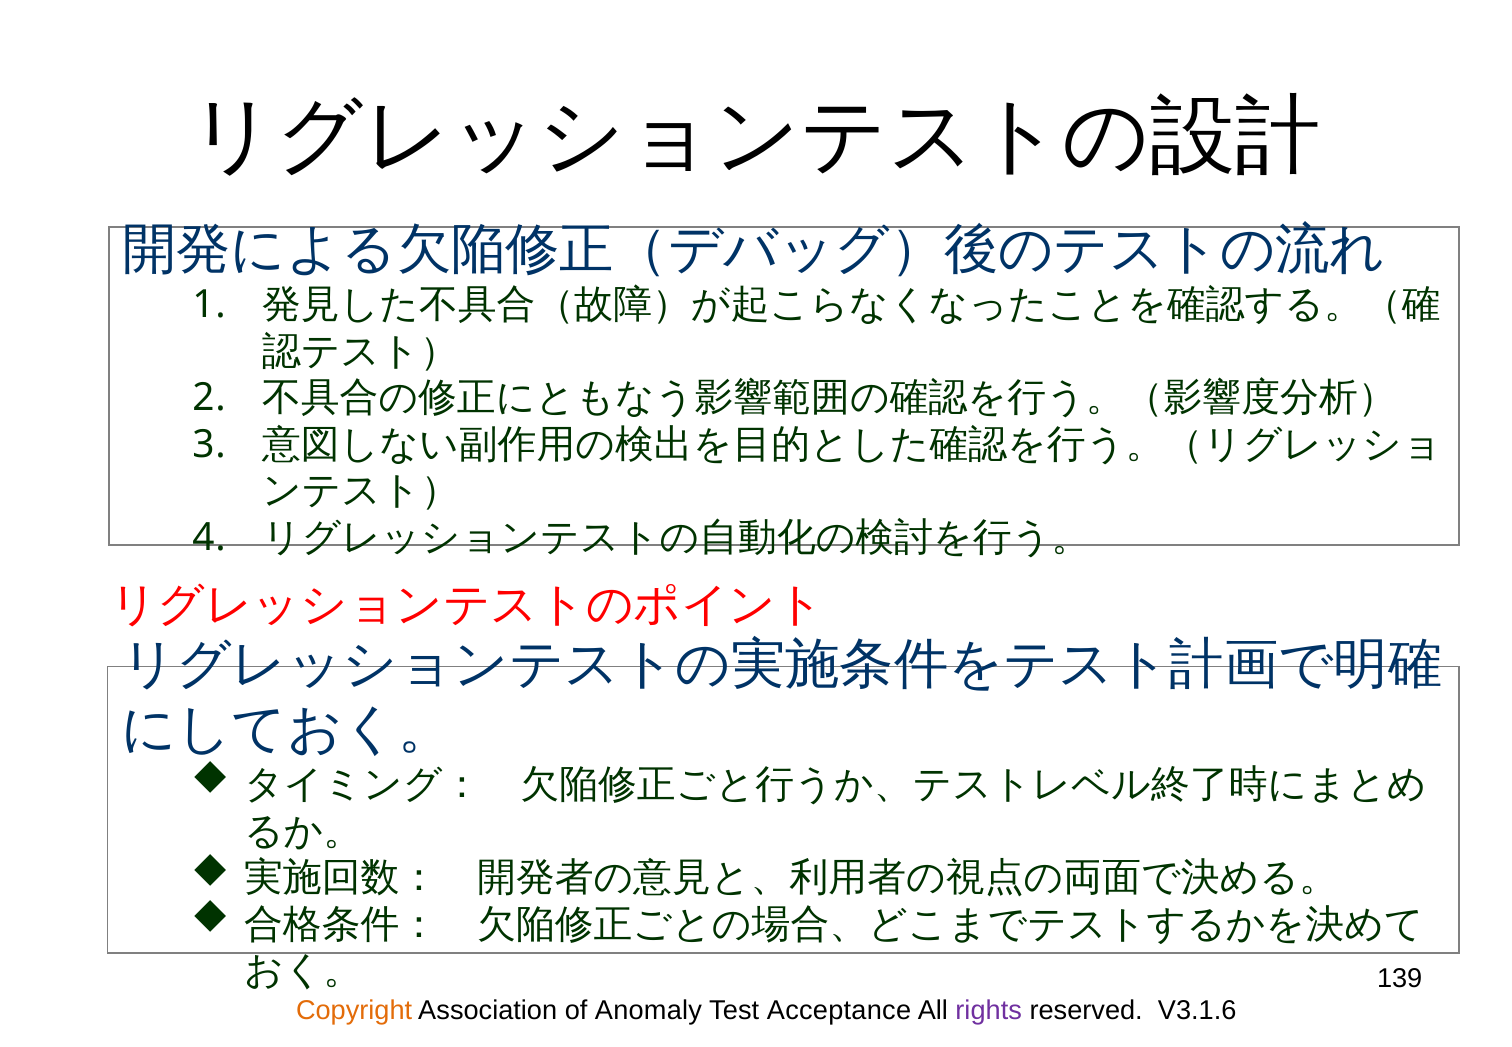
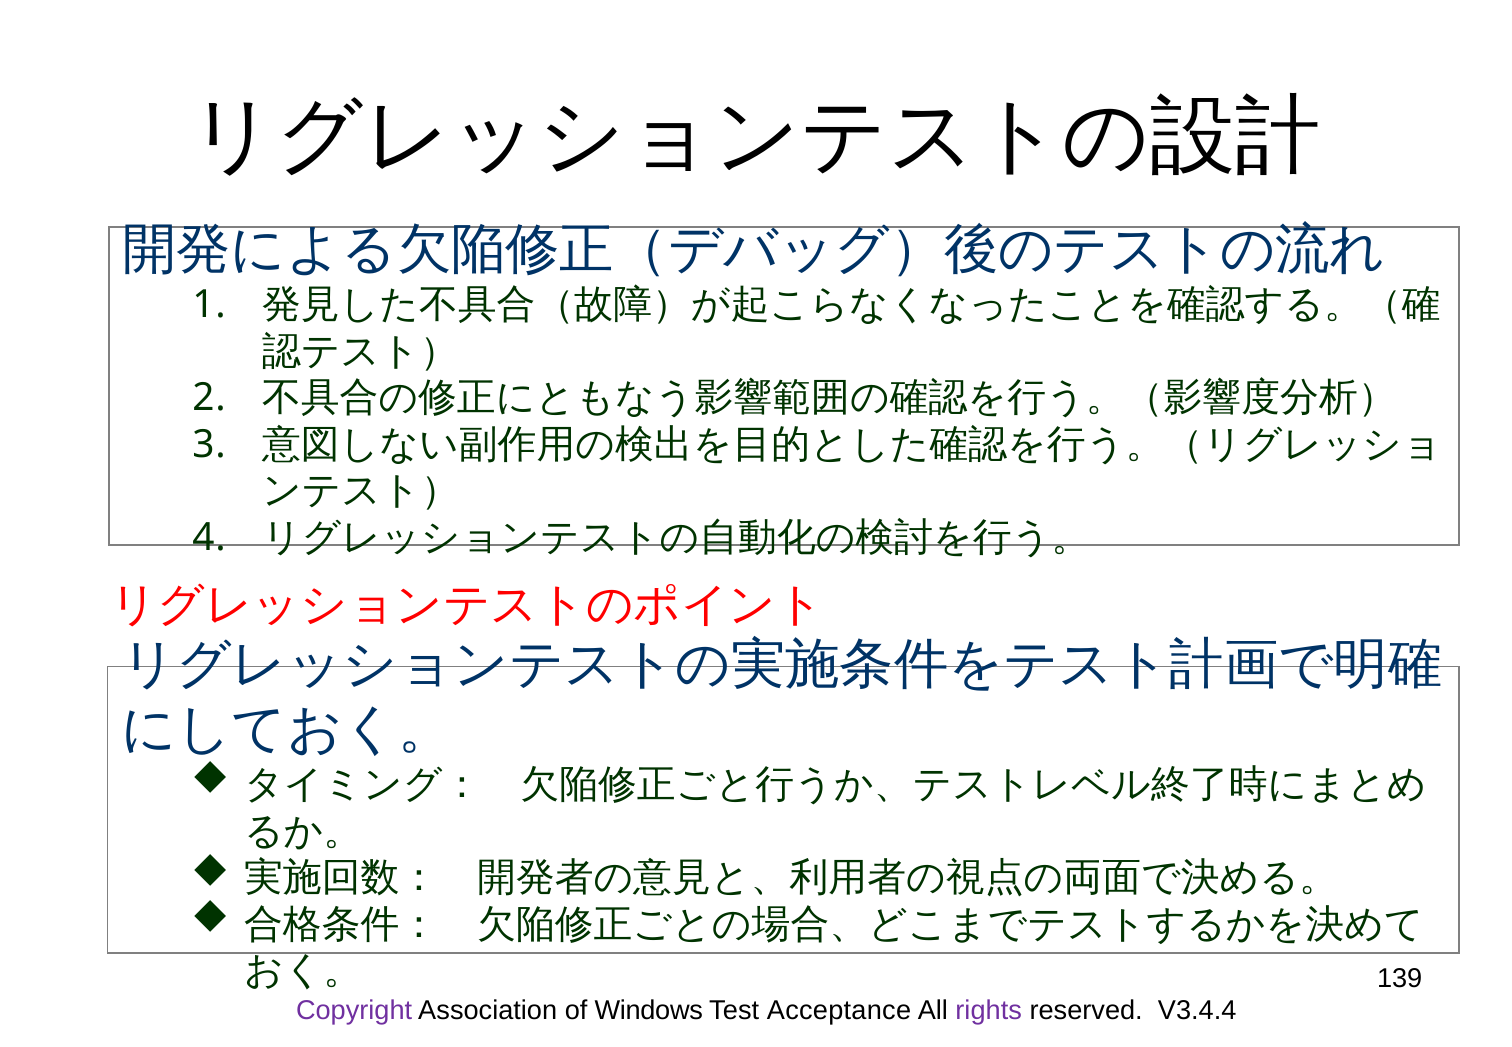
Copyright colour: orange -> purple (354, 1010)
Anomaly: Anomaly -> Windows (649, 1010)
V3.1.6: V3.1.6 -> V3.4.4 (1197, 1010)
